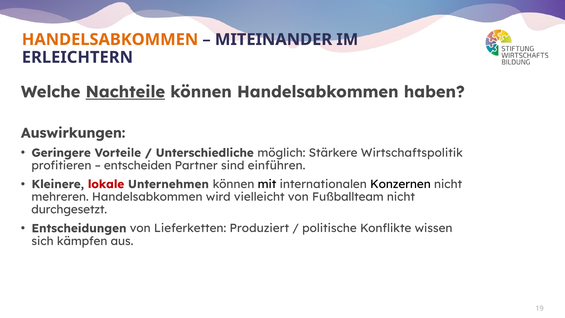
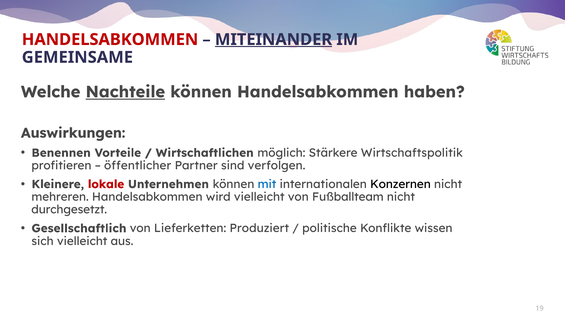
HANDELSABKOMMEN colour: orange -> red (110, 39)
MITEINANDER underline: none -> present (274, 39)
ERLEICHTERN: ERLEICHTERN -> GEMEINSAME (77, 57)
Geringere: Geringere -> Benennen (61, 153)
Unterschiedliche: Unterschiedliche -> Wirtschaftlichen (205, 153)
entscheiden: entscheiden -> öffentlicher (138, 166)
einführen: einführen -> verfolgen (277, 166)
mit colour: black -> blue (267, 184)
Entscheidungen: Entscheidungen -> Gesellschaftlich (79, 228)
sich kämpfen: kämpfen -> vielleicht (82, 241)
